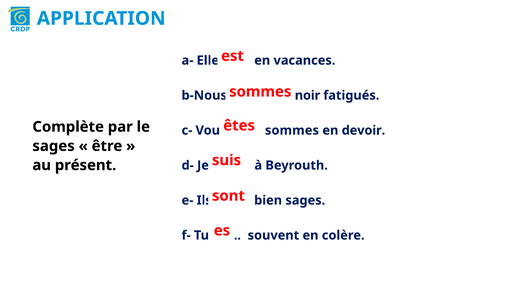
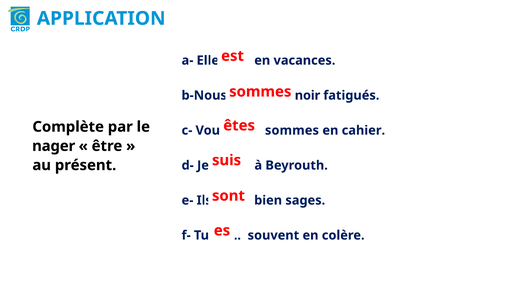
devoir: devoir -> cahier (363, 130)
sages: sages -> nager (54, 146)
